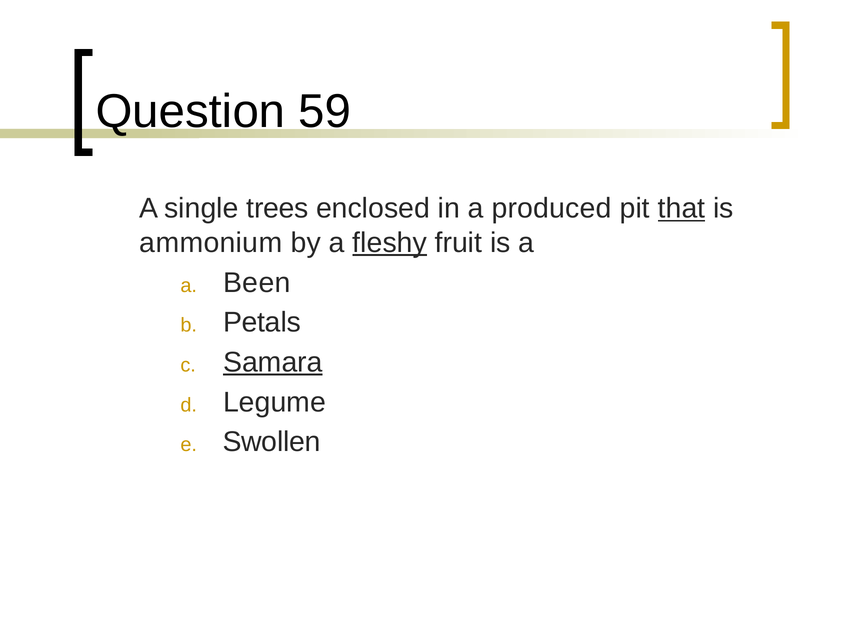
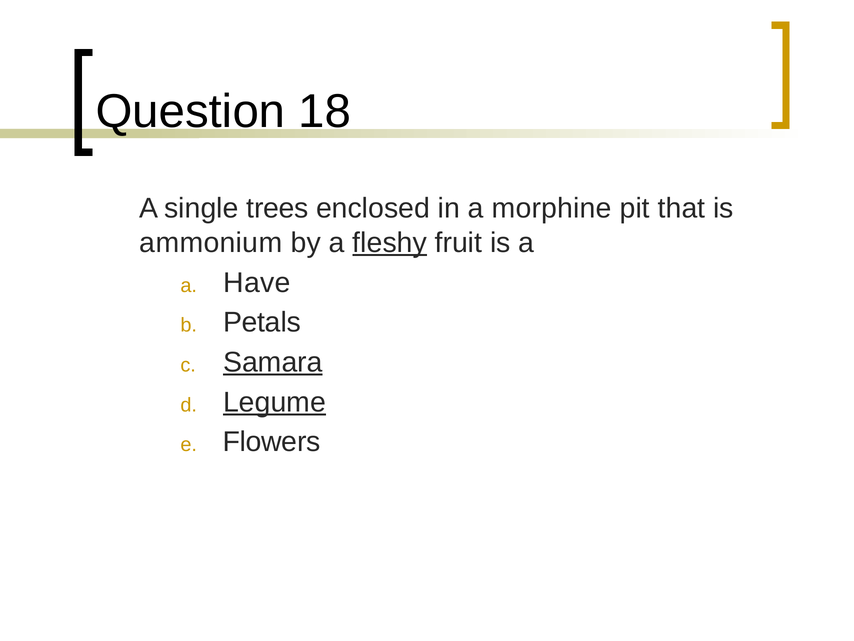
59: 59 -> 18 (325, 112)
produced: produced -> morphine (552, 208)
that underline: present -> none (682, 208)
Been: Been -> Have (257, 282)
Legume underline: none -> present (274, 402)
Swollen: Swollen -> Flowers (271, 442)
